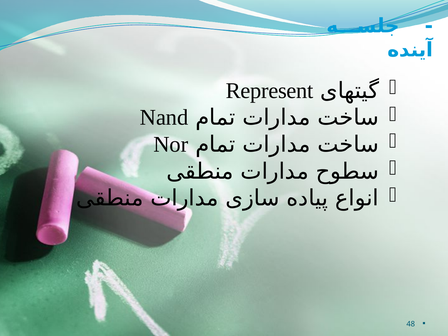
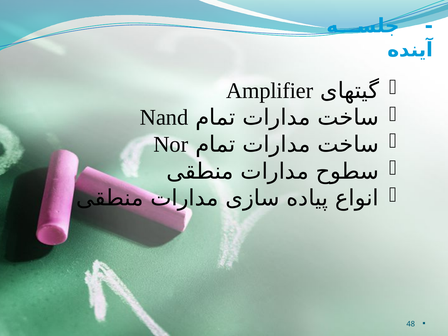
Represent: Represent -> Amplifier (270, 91)
